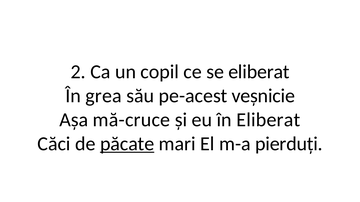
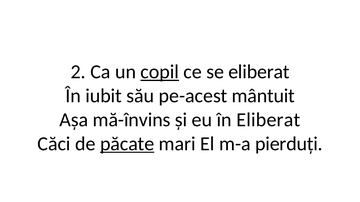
copil underline: none -> present (160, 72)
grea: grea -> iubit (104, 96)
veșnicie: veșnicie -> mântuit (263, 96)
mă-cruce: mă-cruce -> mă-învins (132, 120)
